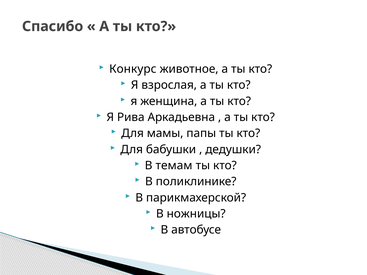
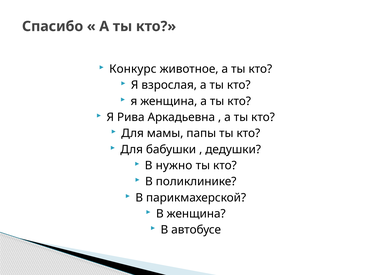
темам: темам -> нужно (174, 166)
В ножницы: ножницы -> женщина (196, 214)
